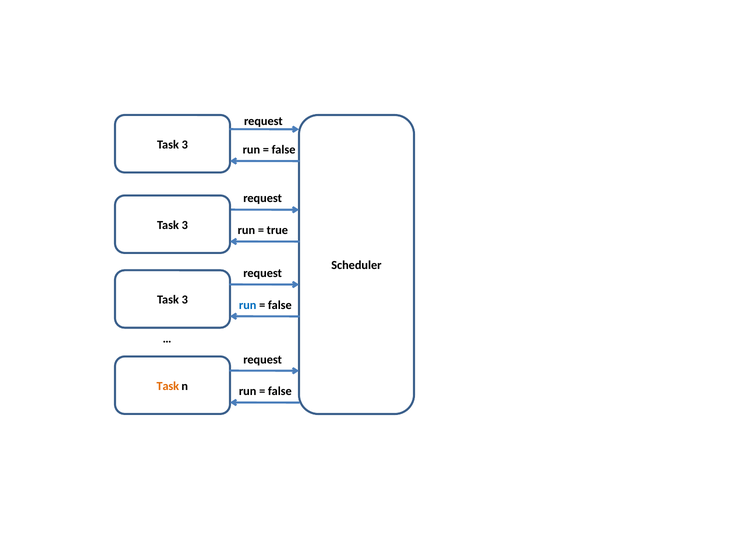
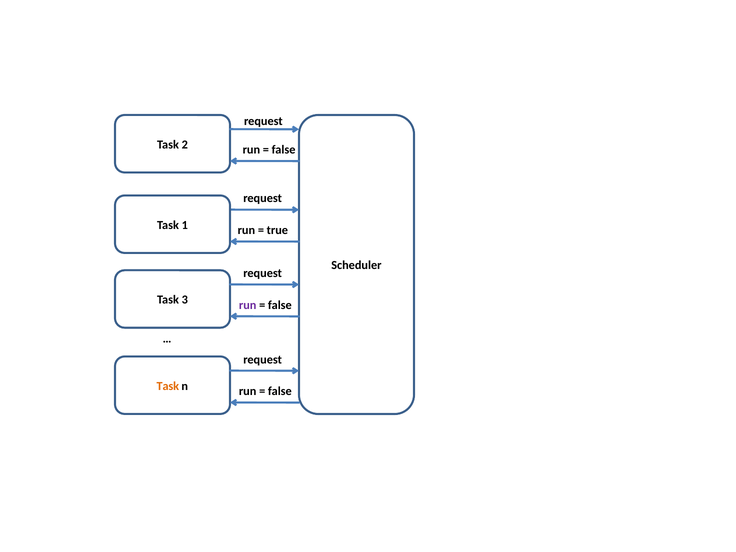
3: 3 -> 2 (185, 145)
3: 3 -> 1 (185, 225)
run colour: blue -> purple (248, 305)
